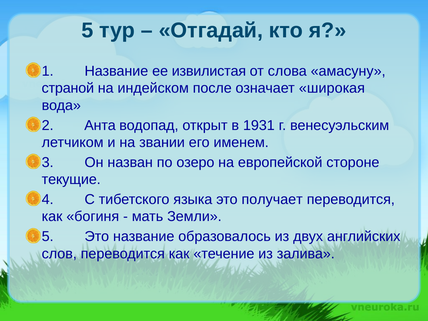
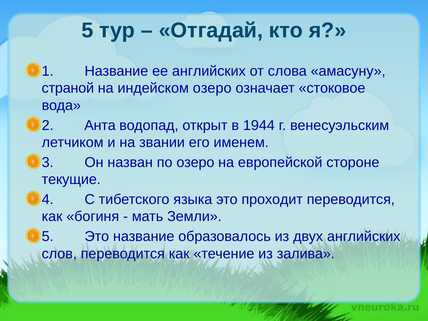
ее извилистая: извилистая -> английских (209, 71)
индейском после: после -> озеро (212, 88)
широкая: широкая -> стоковое (332, 88)
1931: 1931 -> 1944 (259, 125)
получает: получает -> проходит (272, 199)
